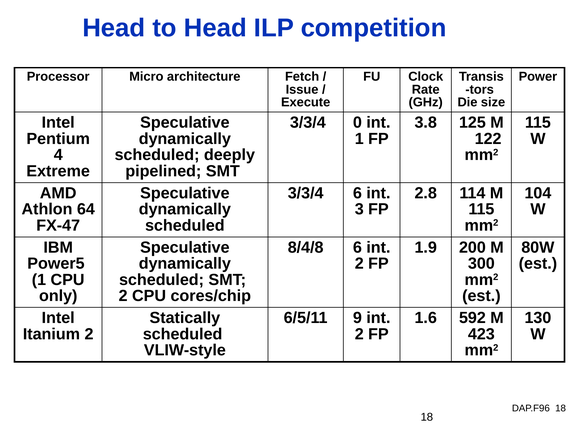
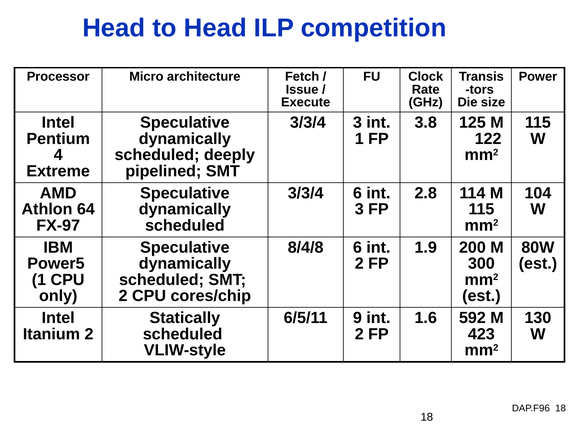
3/3/4 0: 0 -> 3 (357, 122)
FX-47: FX-47 -> FX-97 (58, 225)
